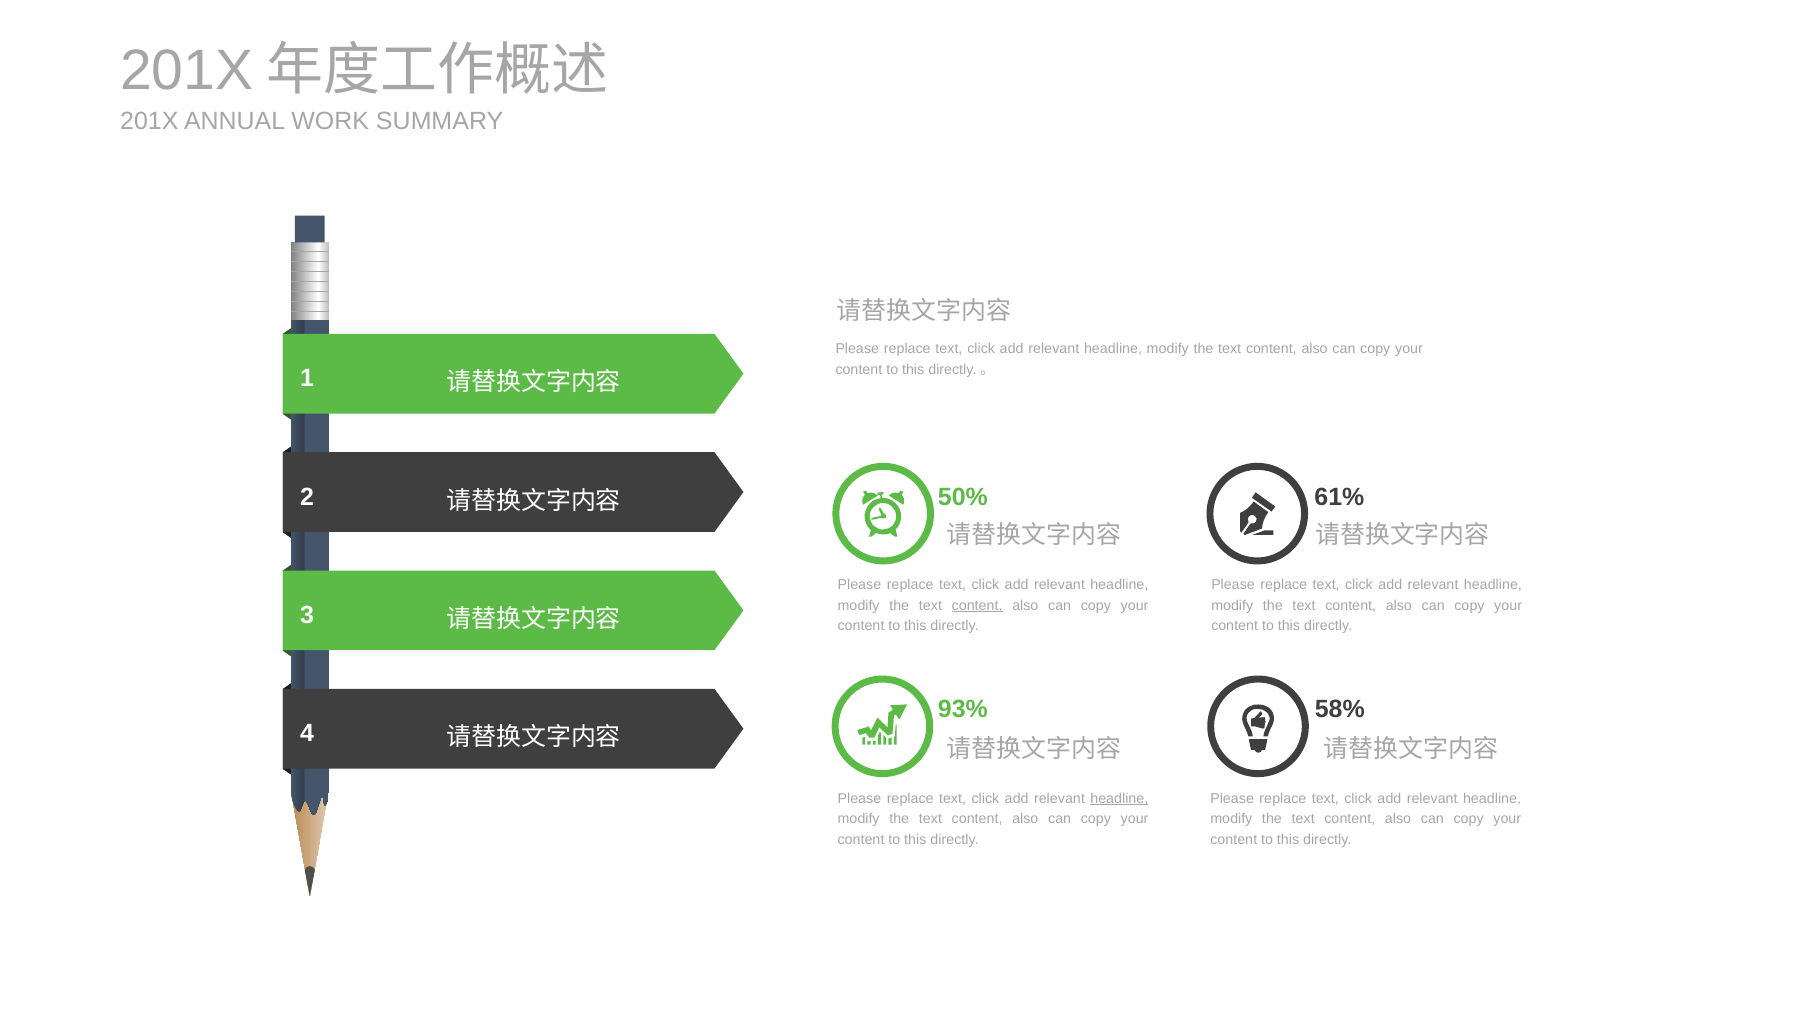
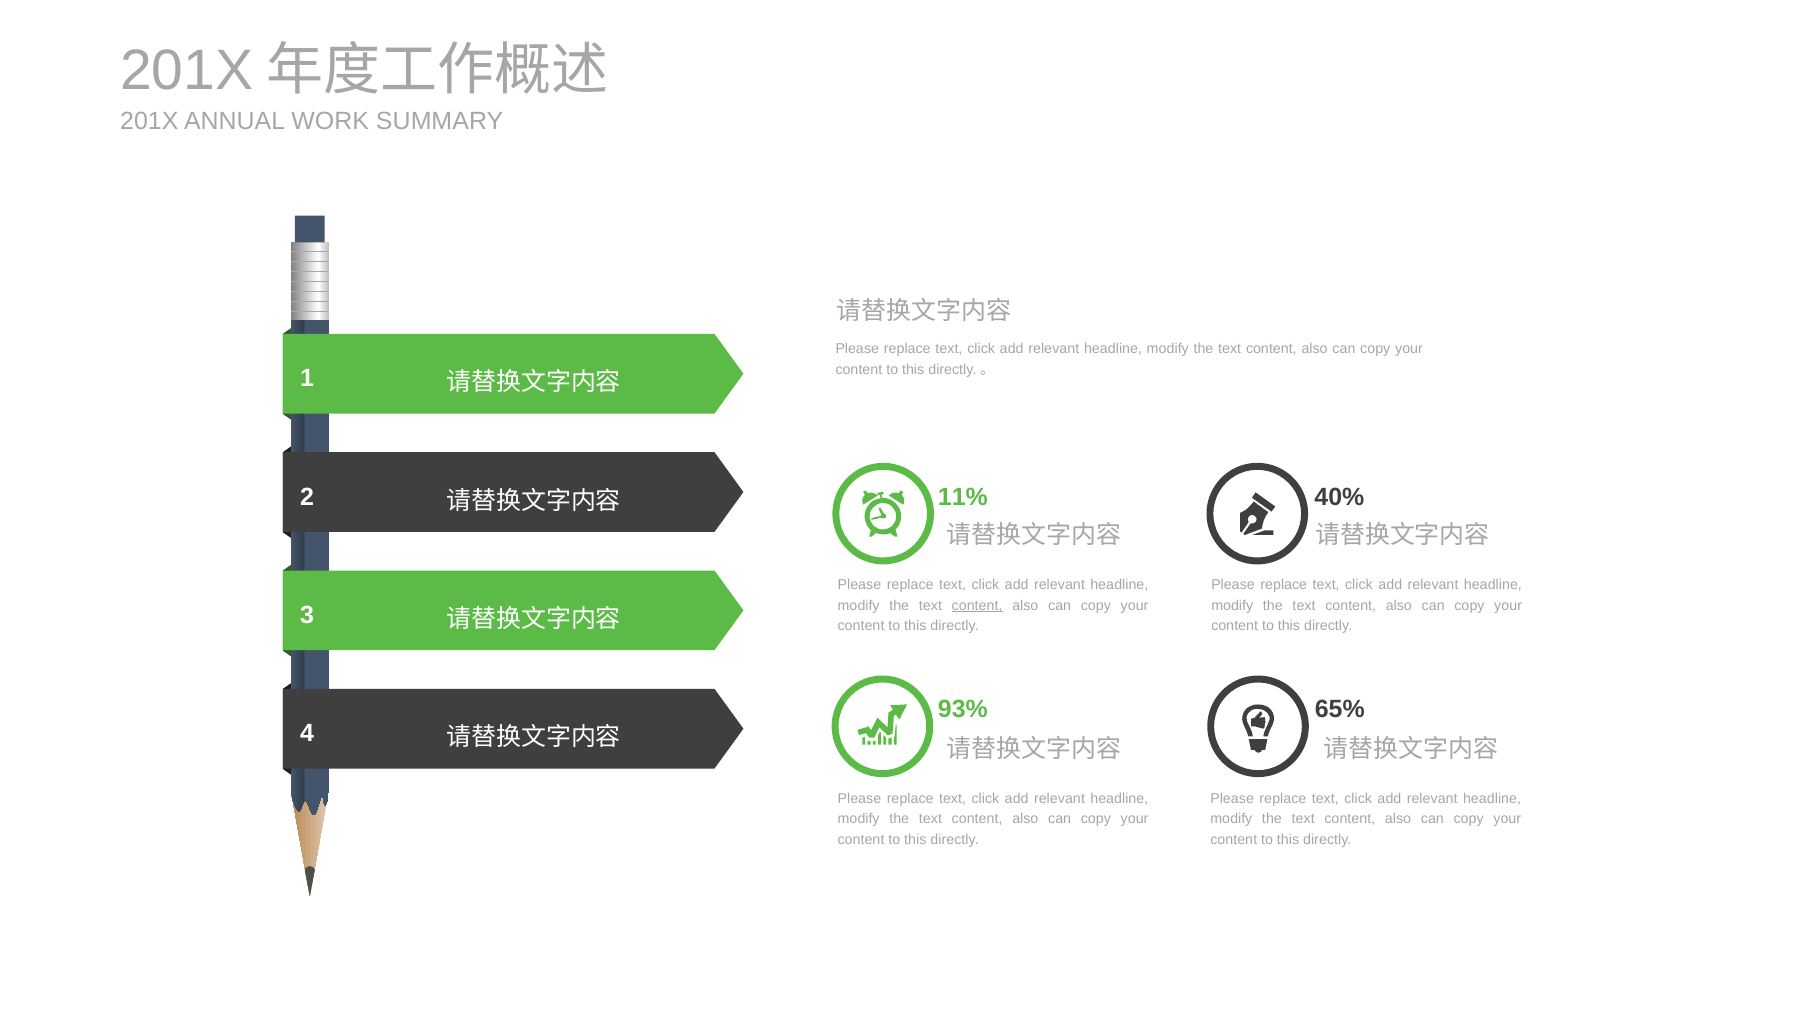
50%: 50% -> 11% (963, 497)
61%: 61% -> 40% (1339, 497)
58%: 58% -> 65% (1340, 709)
headline underline: present -> none (1119, 799)
